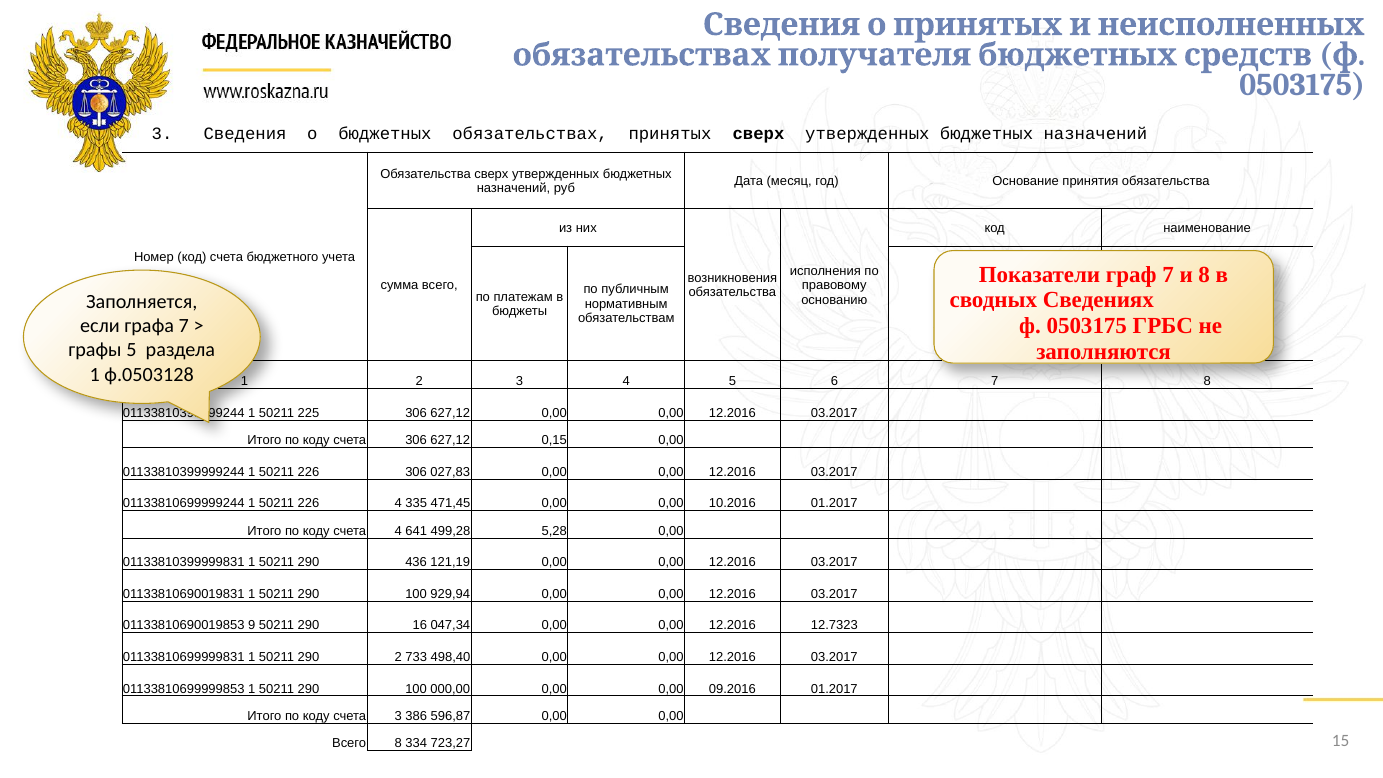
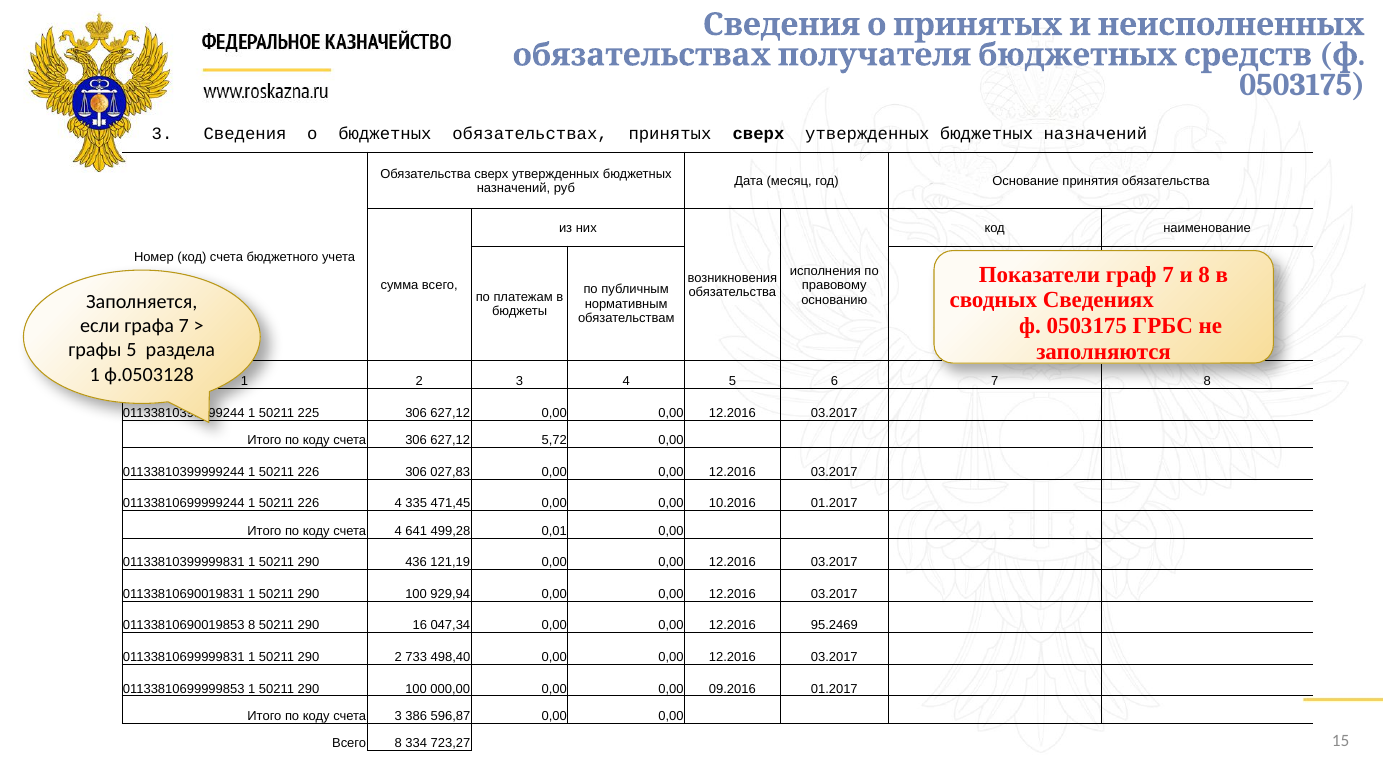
0,15: 0,15 -> 5,72 (554, 440)
5,28: 5,28 -> 0,01 (554, 531)
01133810690019853 9: 9 -> 8 (252, 626)
12.7323: 12.7323 -> 95.2469 (834, 626)
